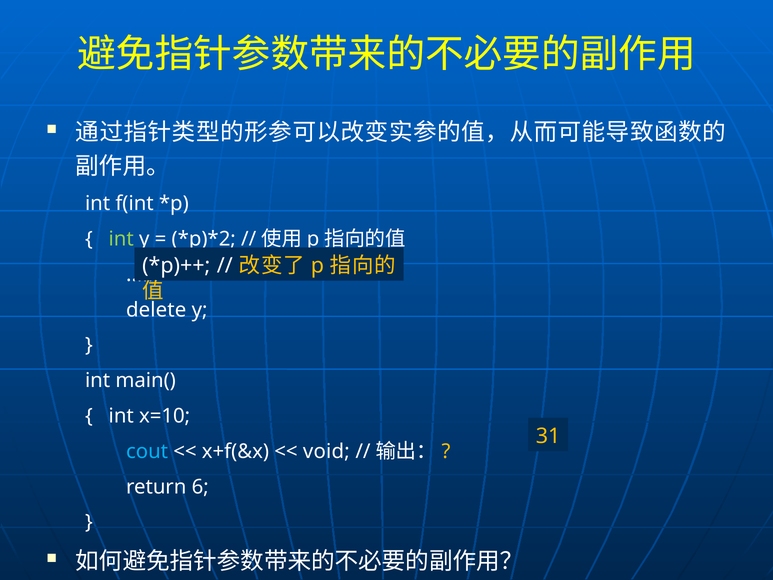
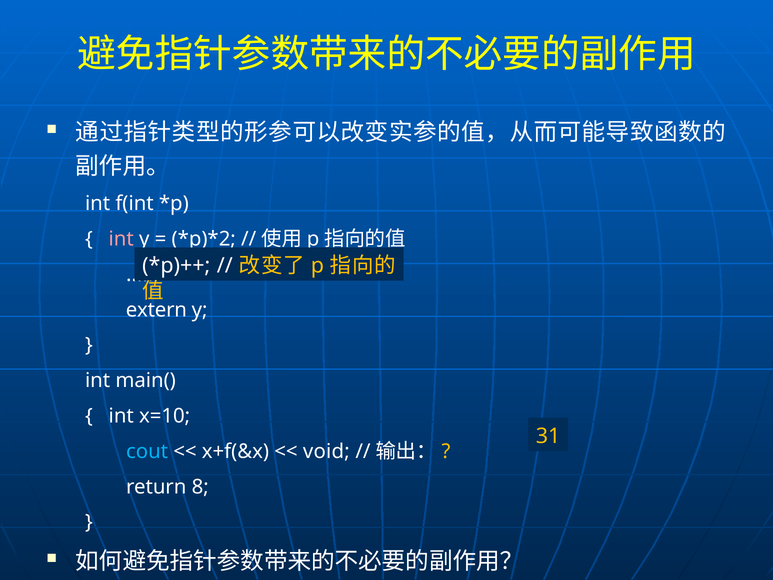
int colour: light green -> pink (121, 239)
delete: delete -> extern (156, 310)
6: 6 -> 8 (200, 487)
